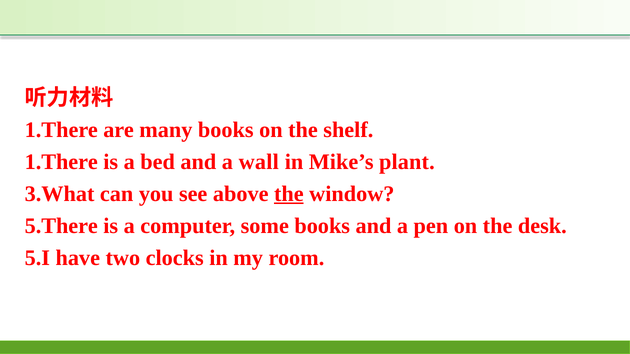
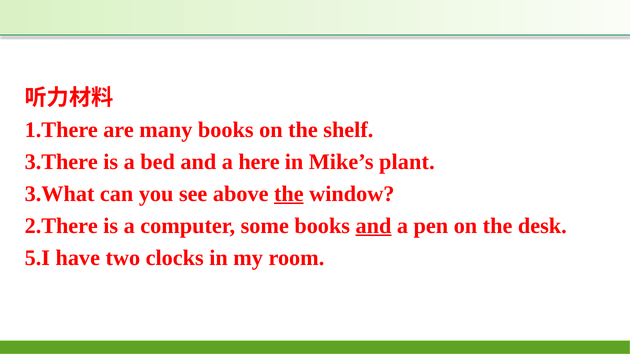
1.There: 1.There -> 3.There (61, 162)
wall: wall -> here (259, 162)
5.There: 5.There -> 2.There (61, 226)
and underline: none -> present (373, 226)
